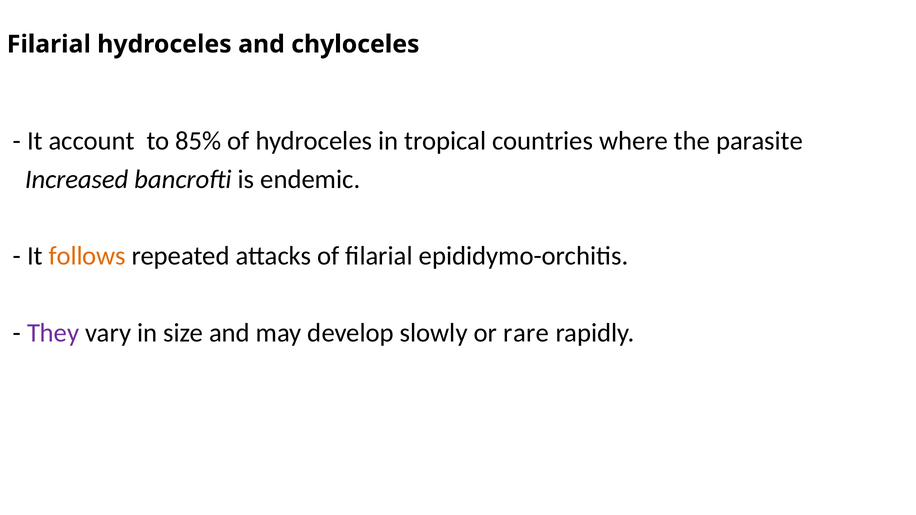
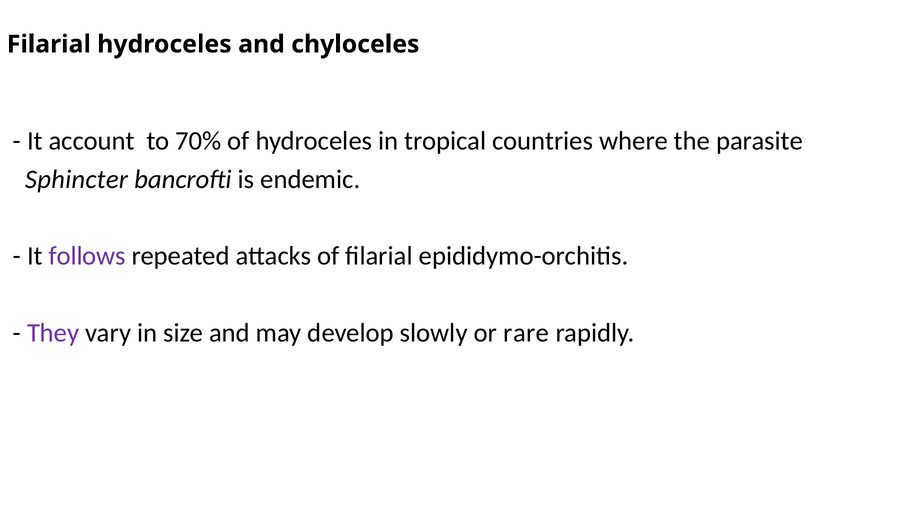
85%: 85% -> 70% (198, 141)
Increased: Increased -> Sphincter (76, 180)
follows colour: orange -> purple (87, 256)
